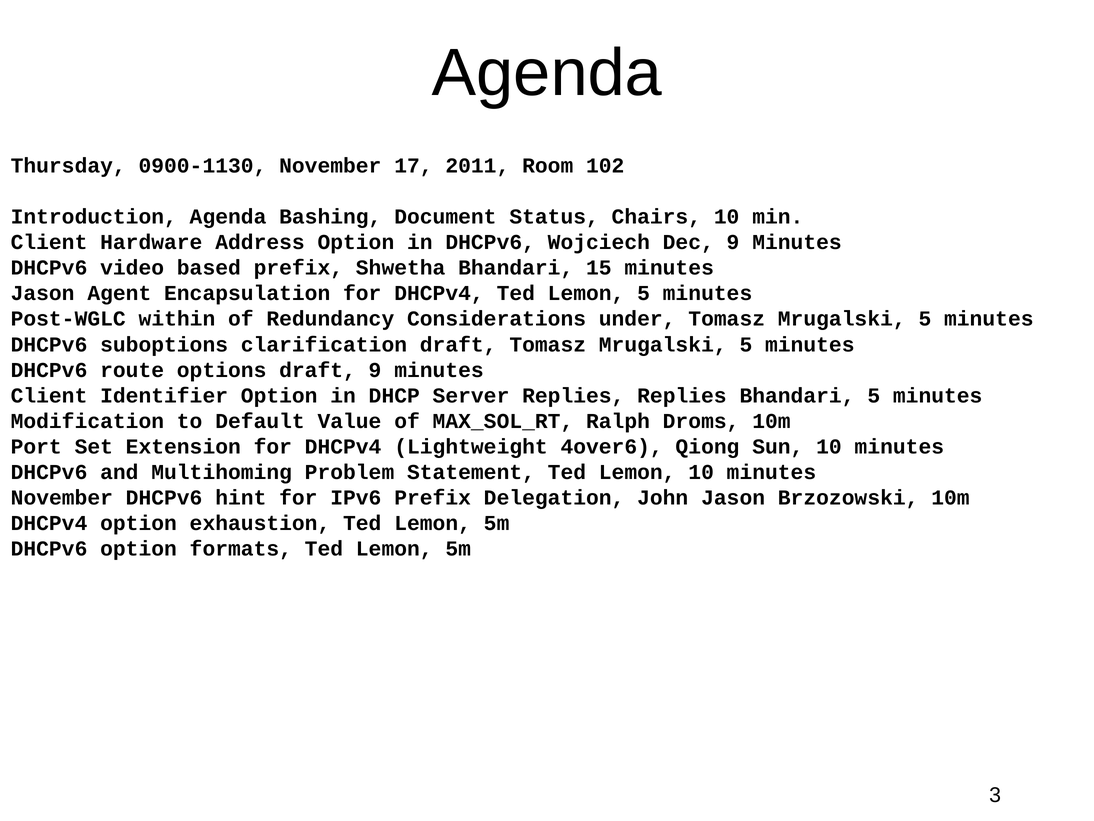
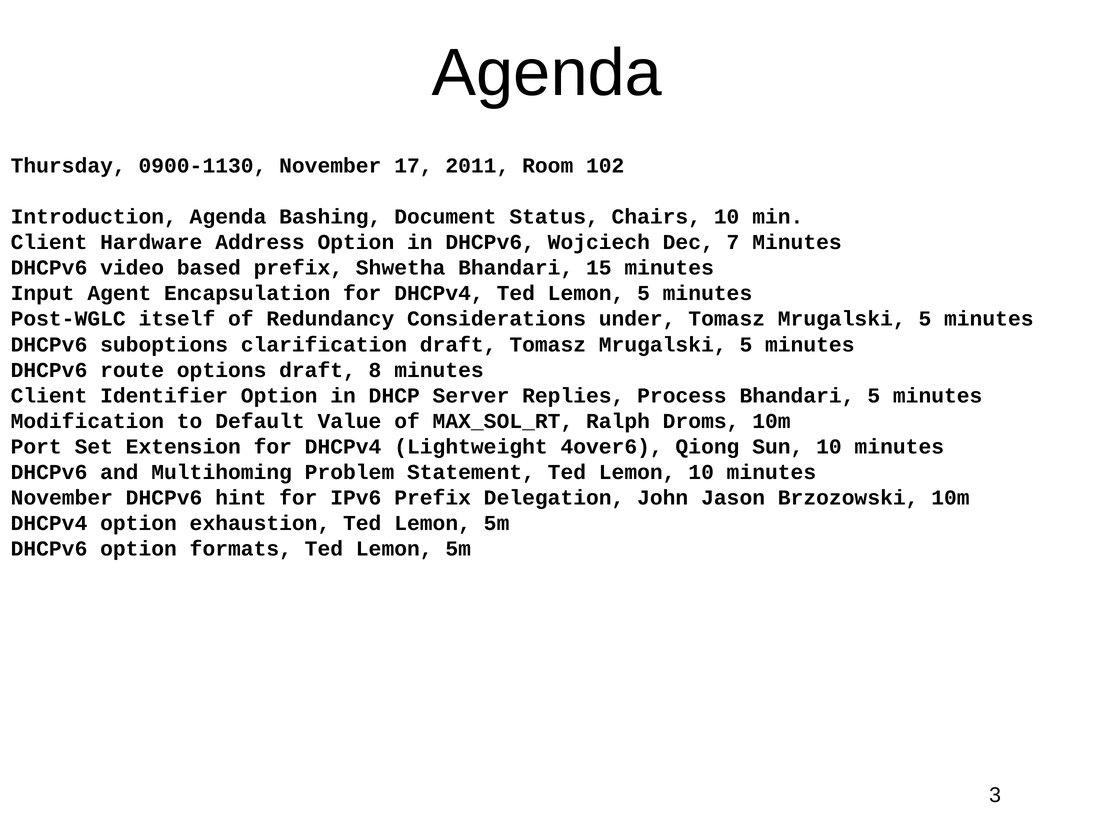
Dec 9: 9 -> 7 (733, 242)
Jason: Jason -> Input (43, 293)
within: within -> itself (177, 319)
draft 9: 9 -> 8 (375, 370)
Replies Replies: Replies -> Process (682, 395)
